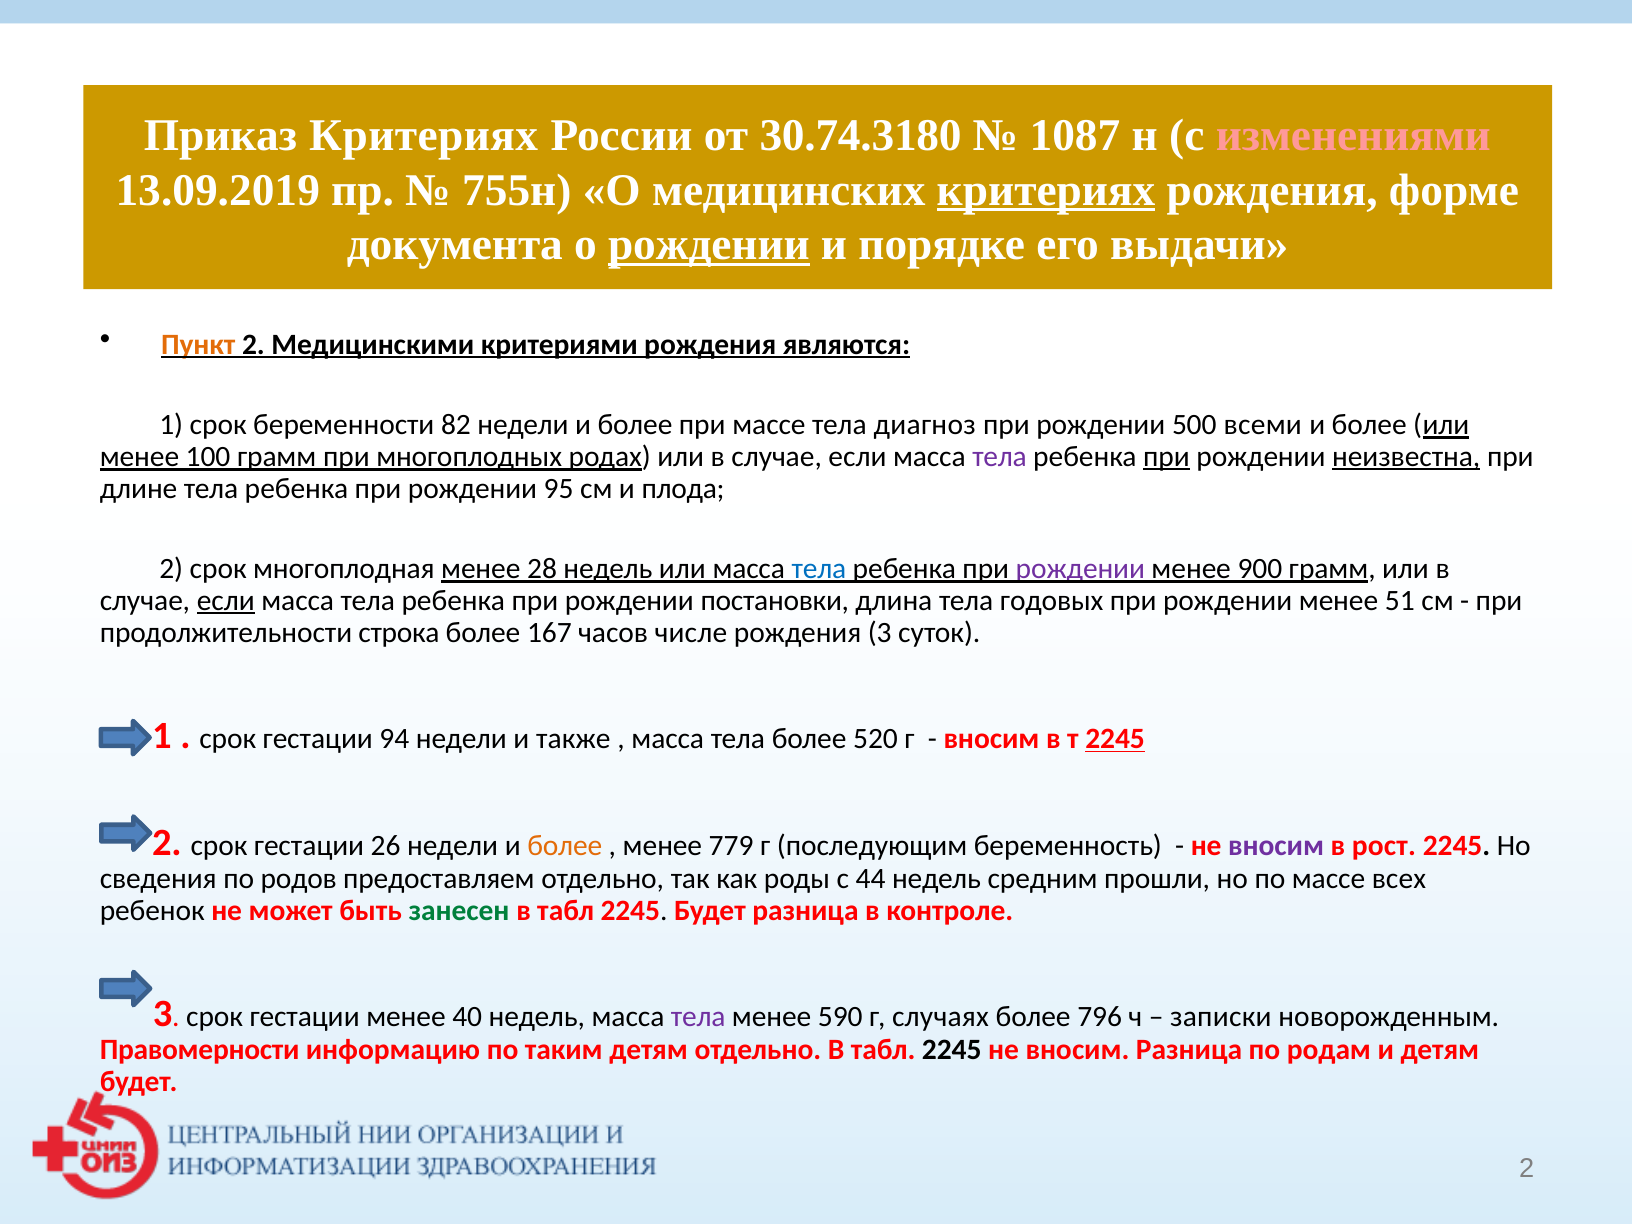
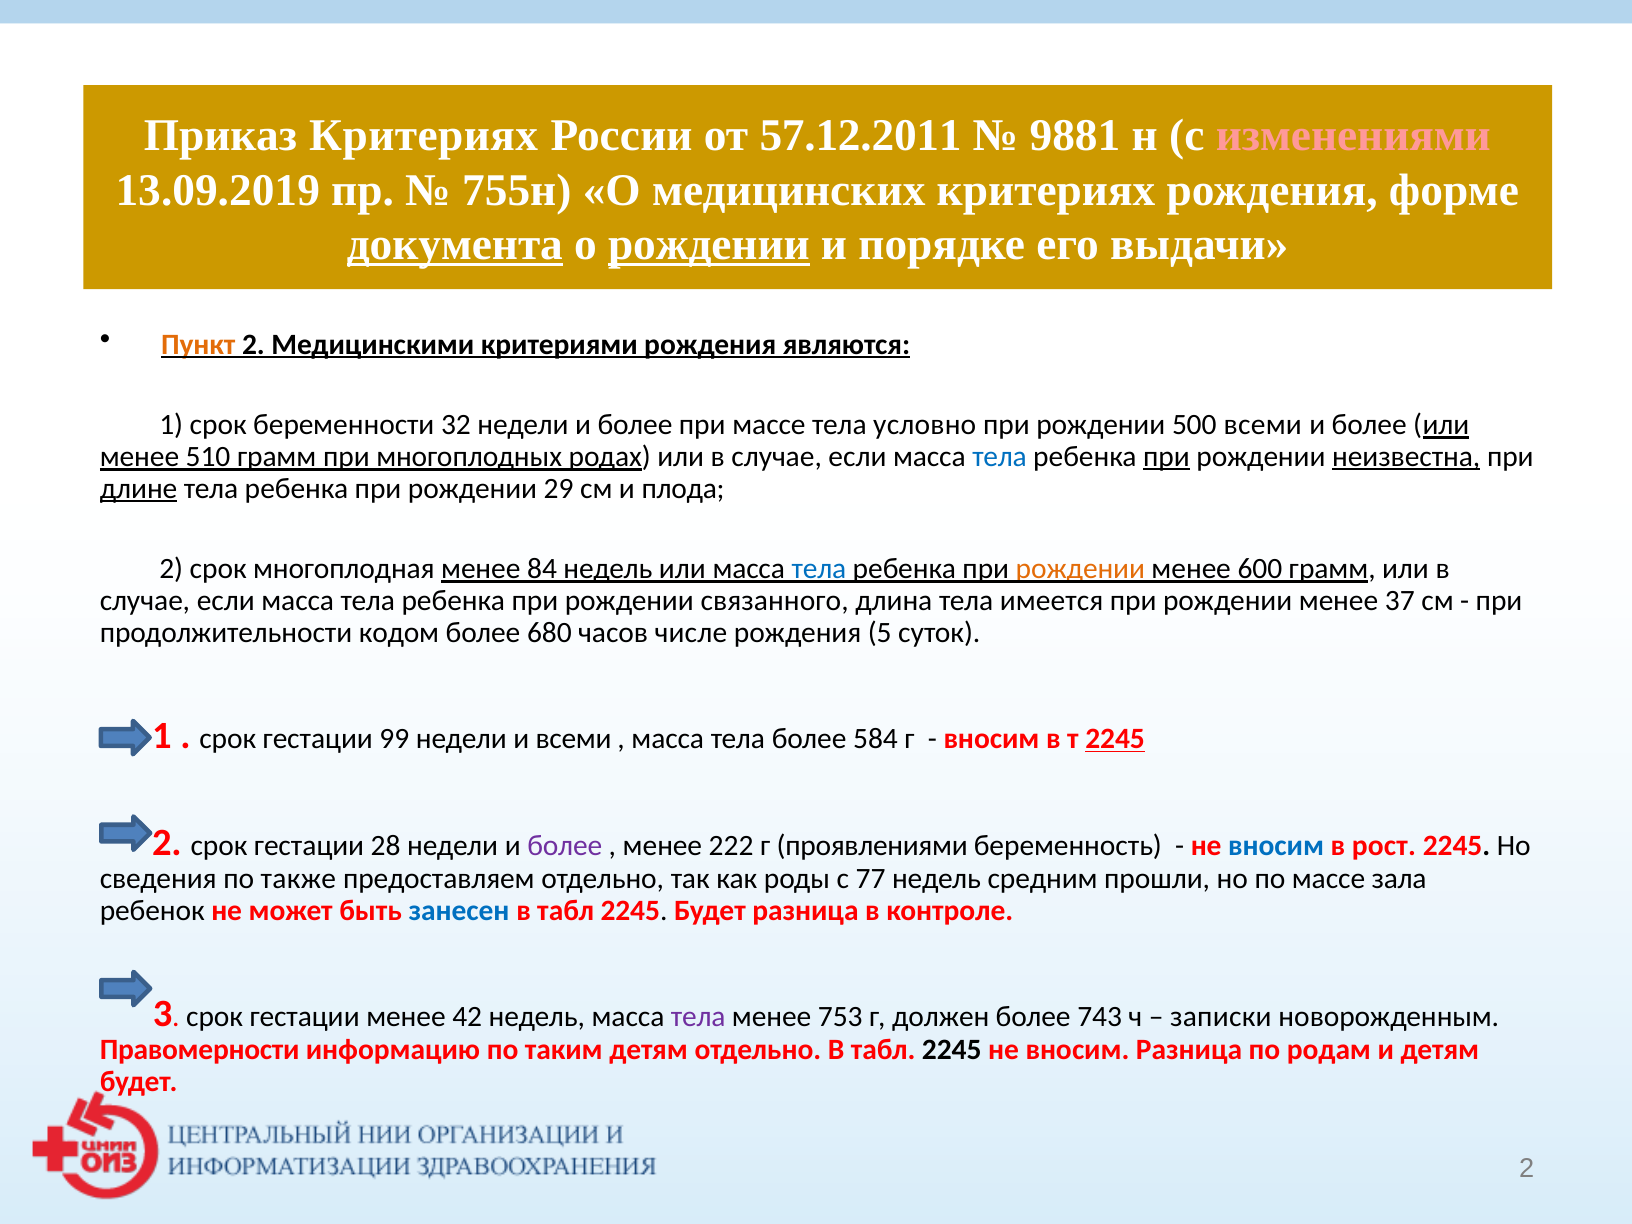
30.74.3180: 30.74.3180 -> 57.12.2011 (861, 136)
1087: 1087 -> 9881 (1075, 136)
критериях underline: present -> none (1046, 190)
документа underline: none -> present (455, 245)
82: 82 -> 32 (456, 425)
диагноз: диагноз -> условно (925, 425)
100: 100 -> 510 (208, 456)
тела colour: purple -> blue (1000, 456)
длине underline: none -> present (139, 488)
95: 95 -> 29 (559, 488)
28: 28 -> 84 (542, 569)
рождении colour: purple -> orange (1080, 569)
900: 900 -> 600 (1260, 569)
если underline: present -> none (226, 601)
постановки: постановки -> связанного (775, 601)
годовых: годовых -> имеется (1052, 601)
51: 51 -> 37 (1400, 601)
строка: строка -> кодом (399, 632)
167: 167 -> 680 (549, 632)
рождения 3: 3 -> 5 (880, 632)
94: 94 -> 99 (394, 739)
и также: также -> всеми (574, 739)
520: 520 -> 584 (876, 739)
26: 26 -> 28 (386, 846)
более colour: orange -> purple (565, 846)
779: 779 -> 222 (731, 846)
последующим: последующим -> проявлениями (872, 846)
вносим colour: purple -> blue (1276, 846)
родов: родов -> также (298, 879)
44: 44 -> 77 (871, 879)
всех: всех -> зала (1399, 879)
занесен colour: green -> blue (459, 910)
40: 40 -> 42 (467, 1017)
590: 590 -> 753 (840, 1017)
случаях: случаях -> должен (941, 1017)
796: 796 -> 743 (1100, 1017)
